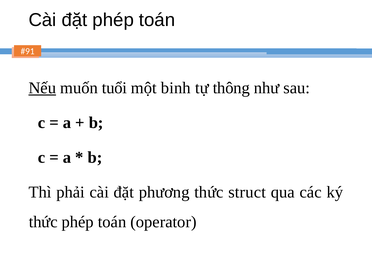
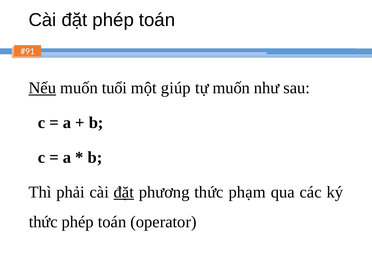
binh: binh -> giúp (176, 88)
tự thông: thông -> muốn (231, 88)
đặt underline: none -> present (124, 192)
struct: struct -> phạm (247, 192)
